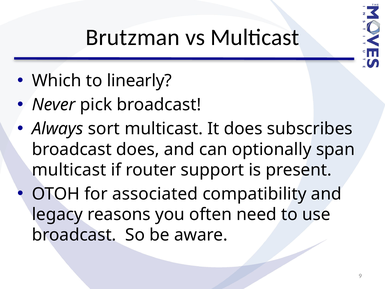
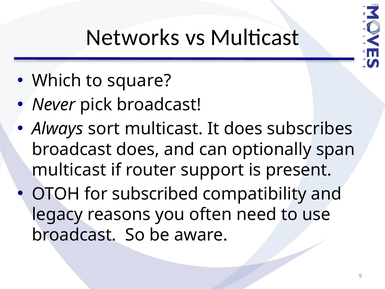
Brutzman: Brutzman -> Networks (133, 37)
linearly: linearly -> square (139, 81)
associated: associated -> subscribed (155, 194)
